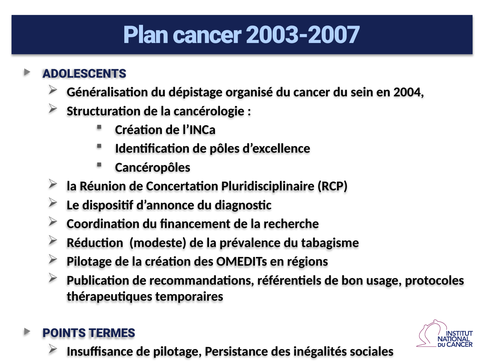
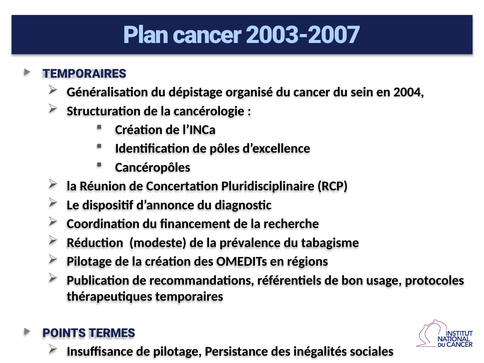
ADOLESCENTS: ADOLESCENTS -> TEMPORAIRES (84, 74)
